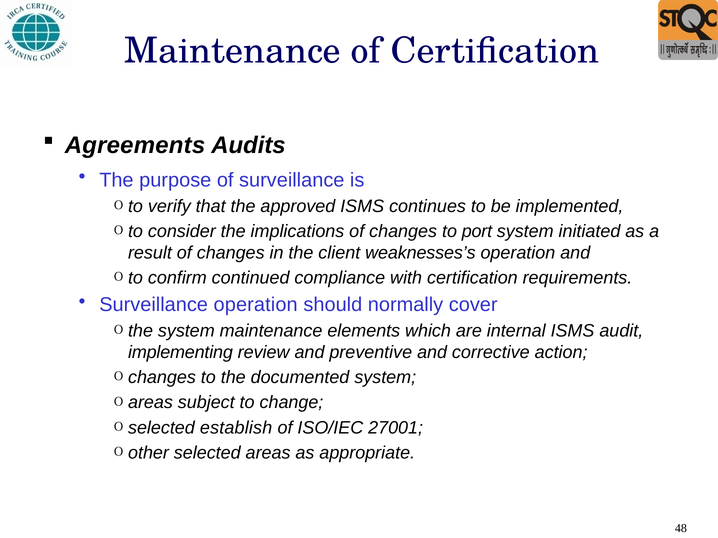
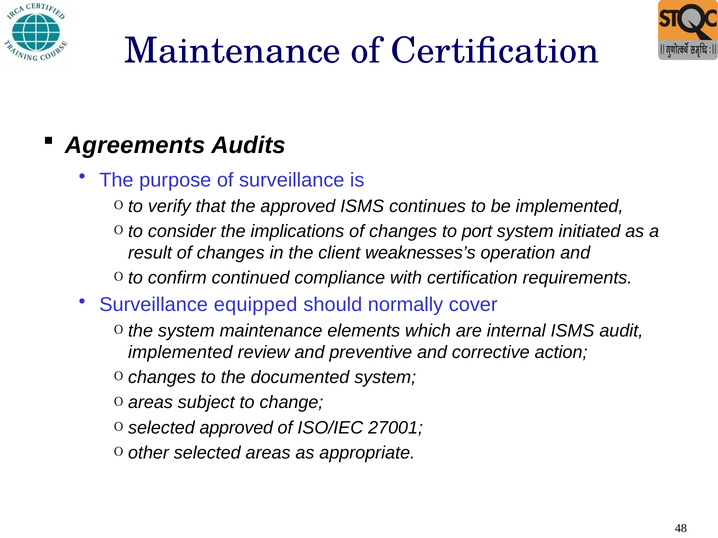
Surveillance operation: operation -> equipped (256, 305)
implementing: implementing -> implemented (180, 353)
establish: establish -> approved (236, 428)
